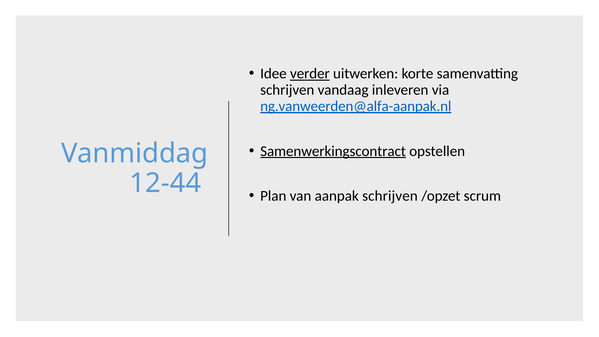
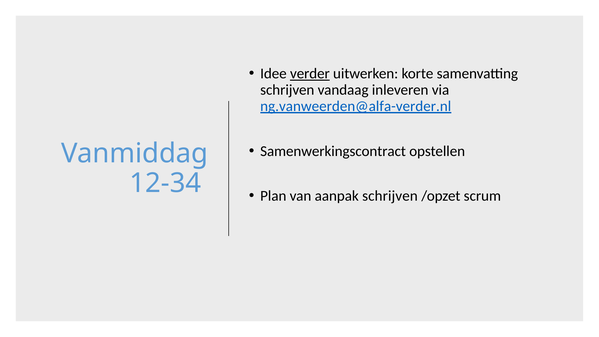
ng.vanweerden@alfa-aanpak.nl: ng.vanweerden@alfa-aanpak.nl -> ng.vanweerden@alfa-verder.nl (356, 106)
Samenwerkingscontract underline: present -> none (333, 151)
12-44: 12-44 -> 12-34 (165, 183)
